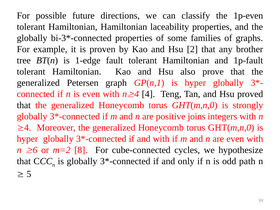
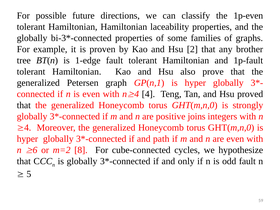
and with: with -> path (161, 139)
odd path: path -> fault (247, 161)
